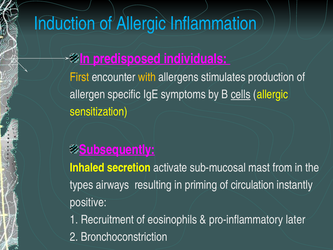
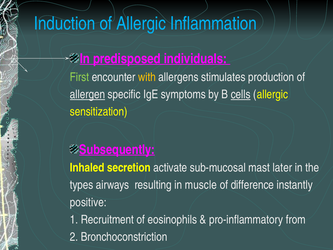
First colour: yellow -> light green (79, 77)
allergen underline: none -> present (87, 94)
from: from -> later (282, 168)
priming: priming -> muscle (201, 185)
circulation: circulation -> difference (252, 185)
later: later -> from (296, 219)
